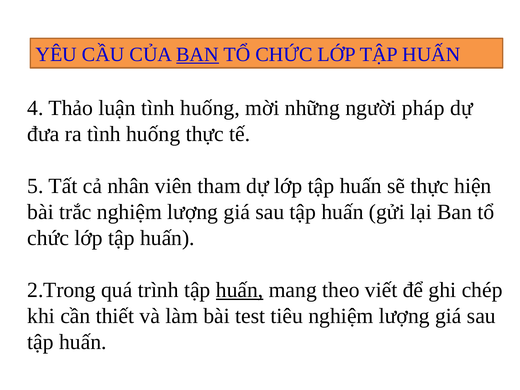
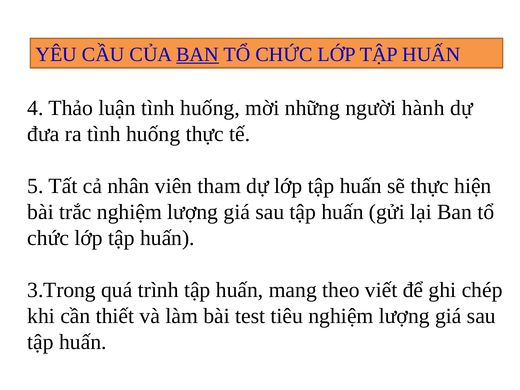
pháp: pháp -> hành (423, 108)
2.Trong: 2.Trong -> 3.Trong (62, 290)
huấn underline: present -> none (240, 290)
